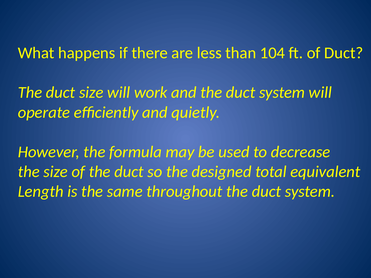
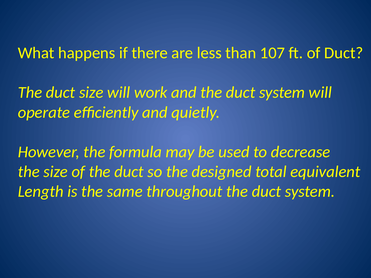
104: 104 -> 107 (272, 53)
